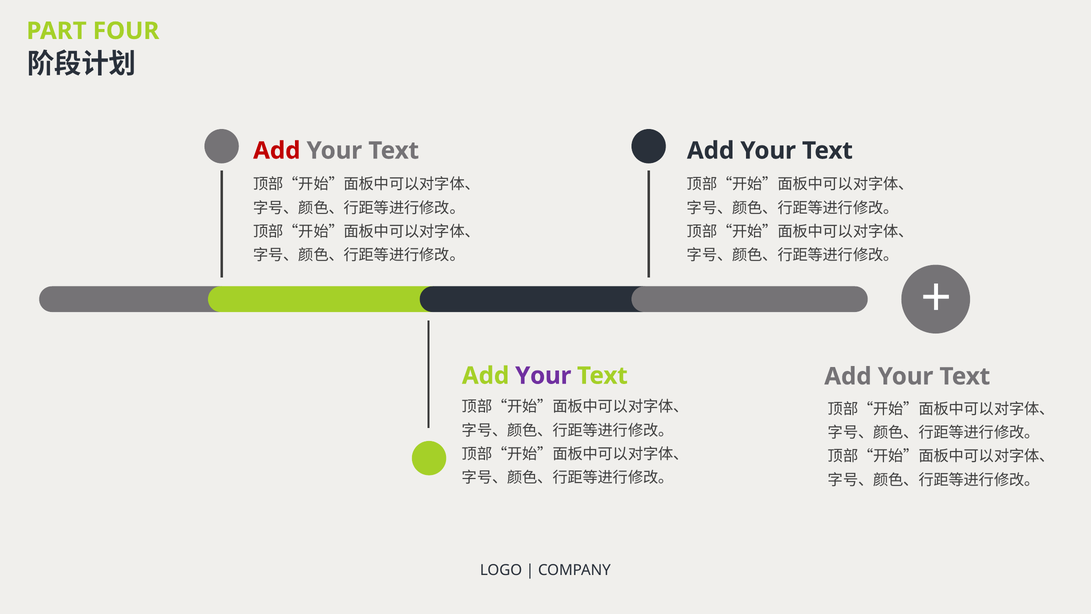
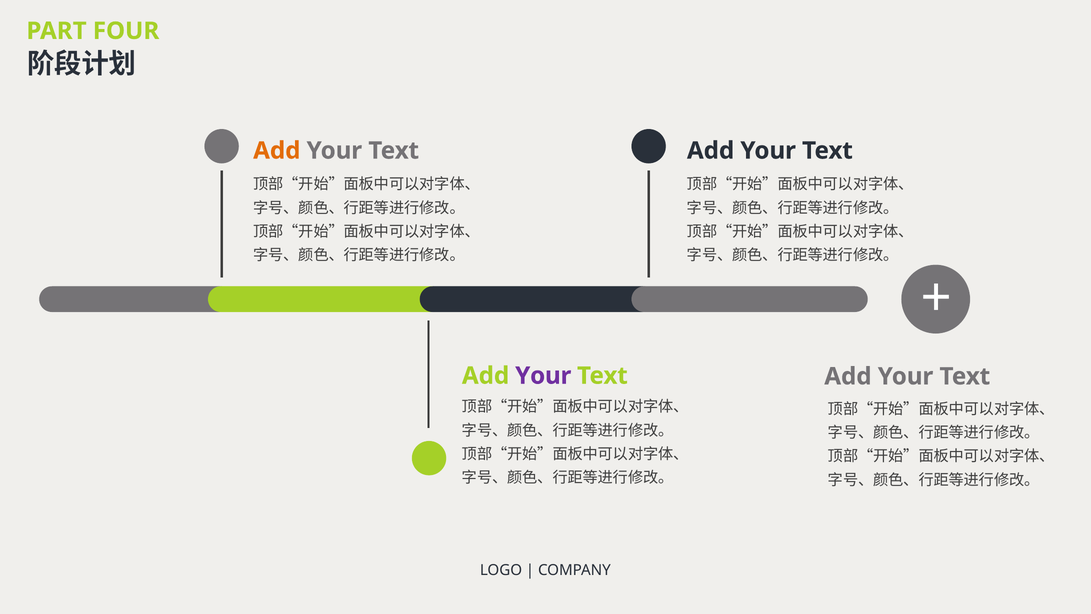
Add colour: red -> orange (277, 151)
